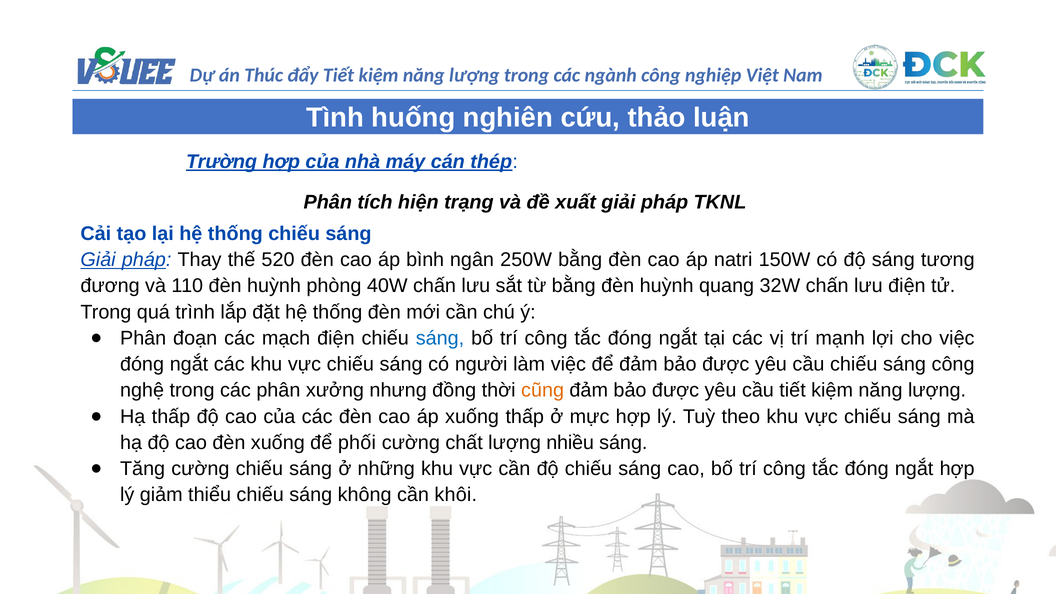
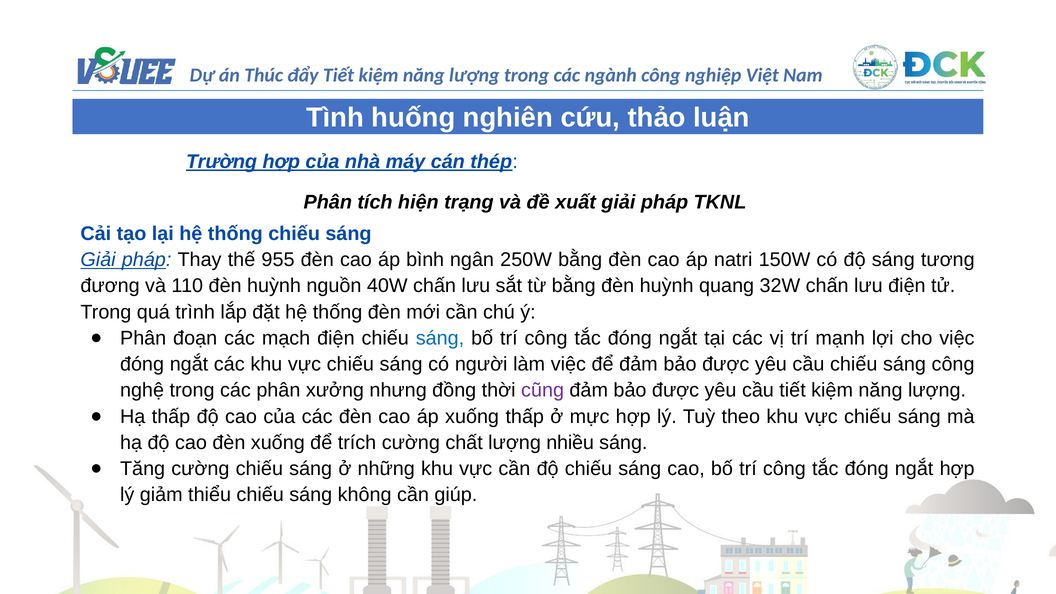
520: 520 -> 955 (278, 260)
phòng: phòng -> nguồn (334, 286)
cũng colour: orange -> purple (543, 390)
phối: phối -> trích (357, 443)
khôi: khôi -> giúp (456, 495)
